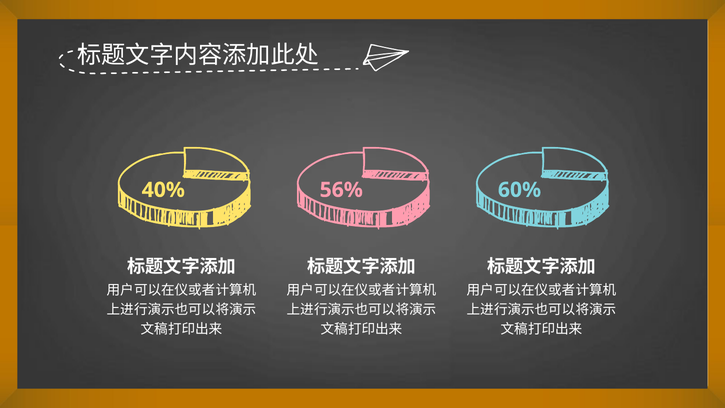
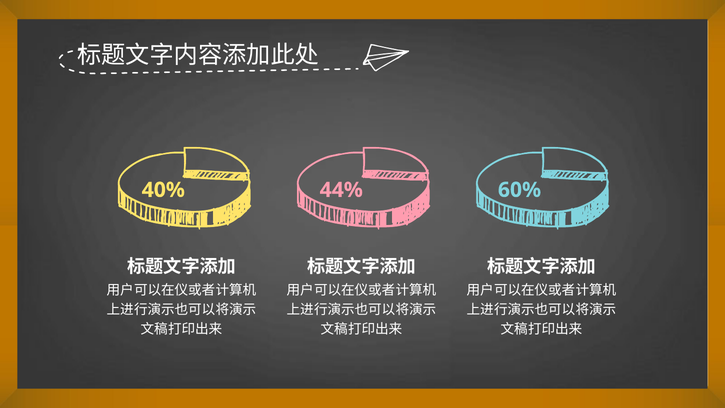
56%: 56% -> 44% (341, 190)
